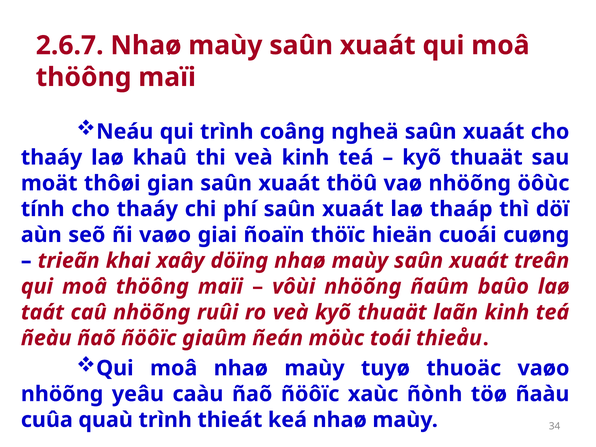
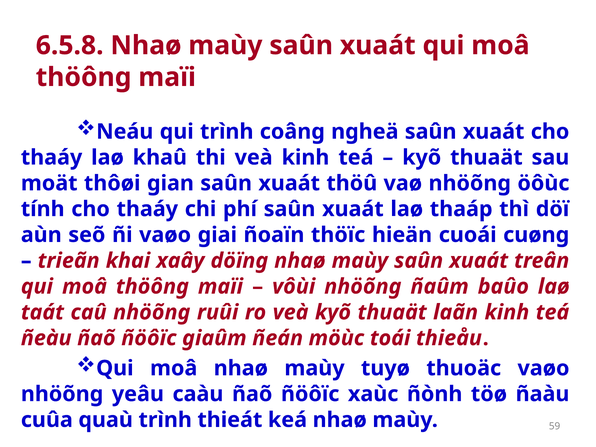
2.6.7: 2.6.7 -> 6.5.8 (70, 45)
34: 34 -> 59 (555, 426)
